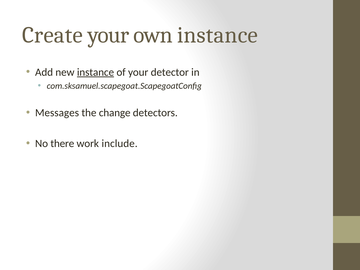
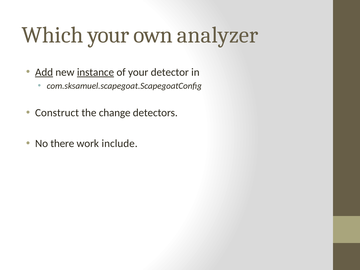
Create: Create -> Which (53, 35)
own instance: instance -> analyzer (218, 35)
Add underline: none -> present (44, 72)
Messages: Messages -> Construct (57, 113)
